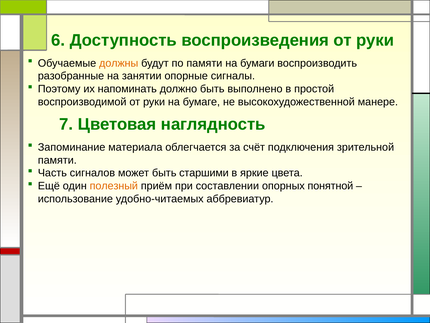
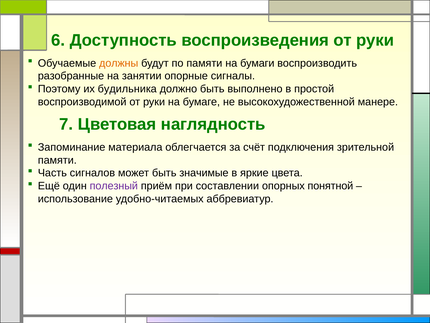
напоминать: напоминать -> будильника (127, 89)
старшими: старшими -> значимые (204, 173)
полезный colour: orange -> purple (114, 186)
